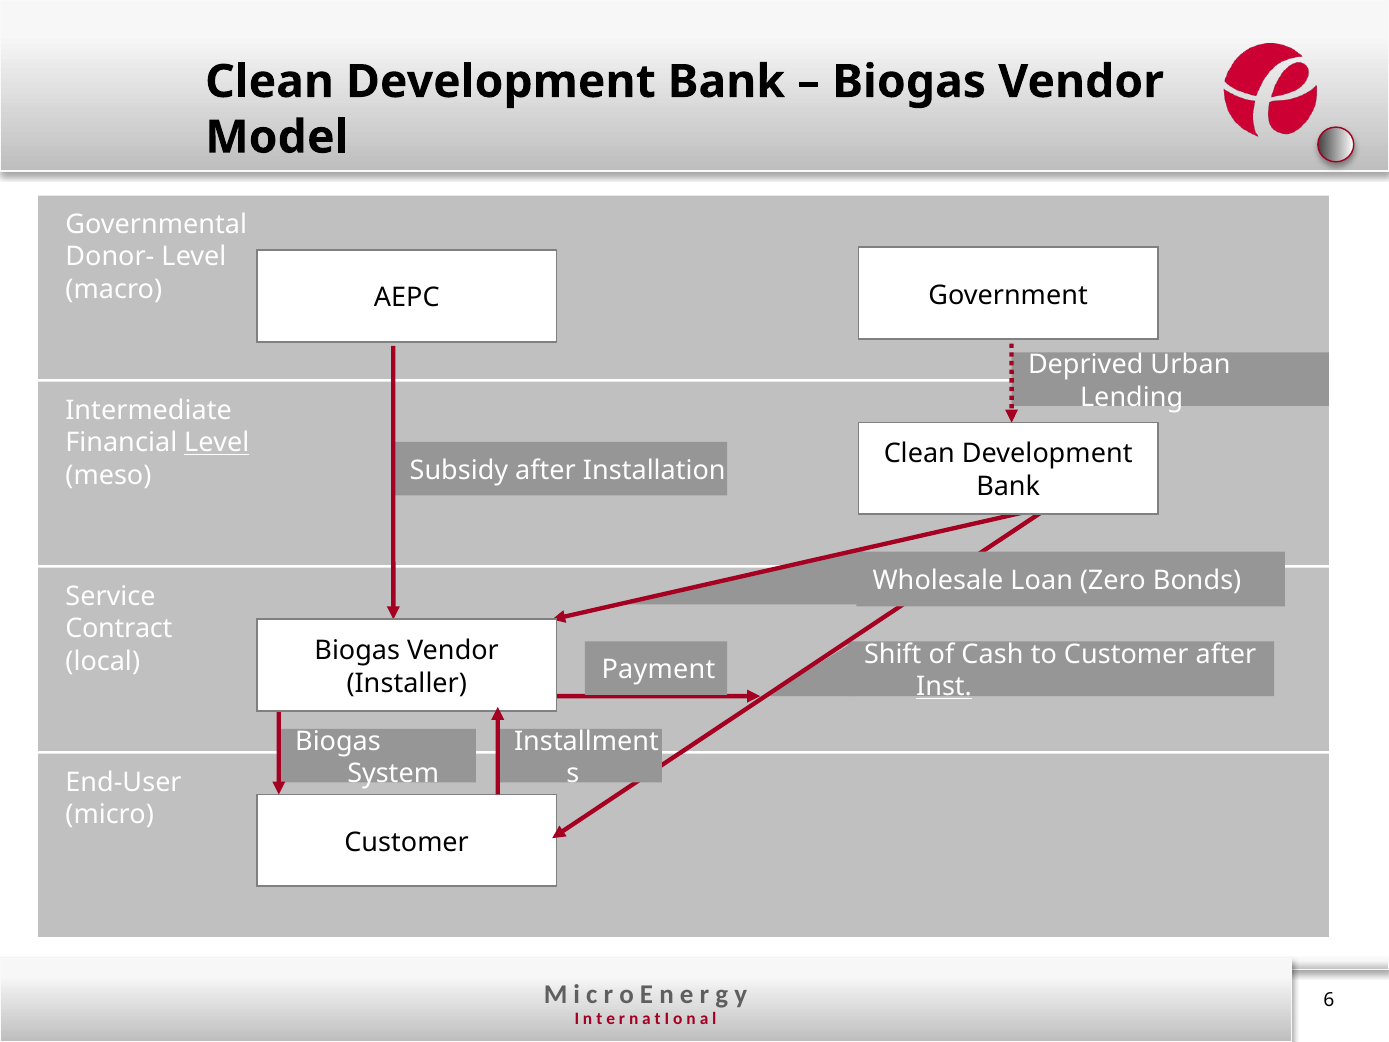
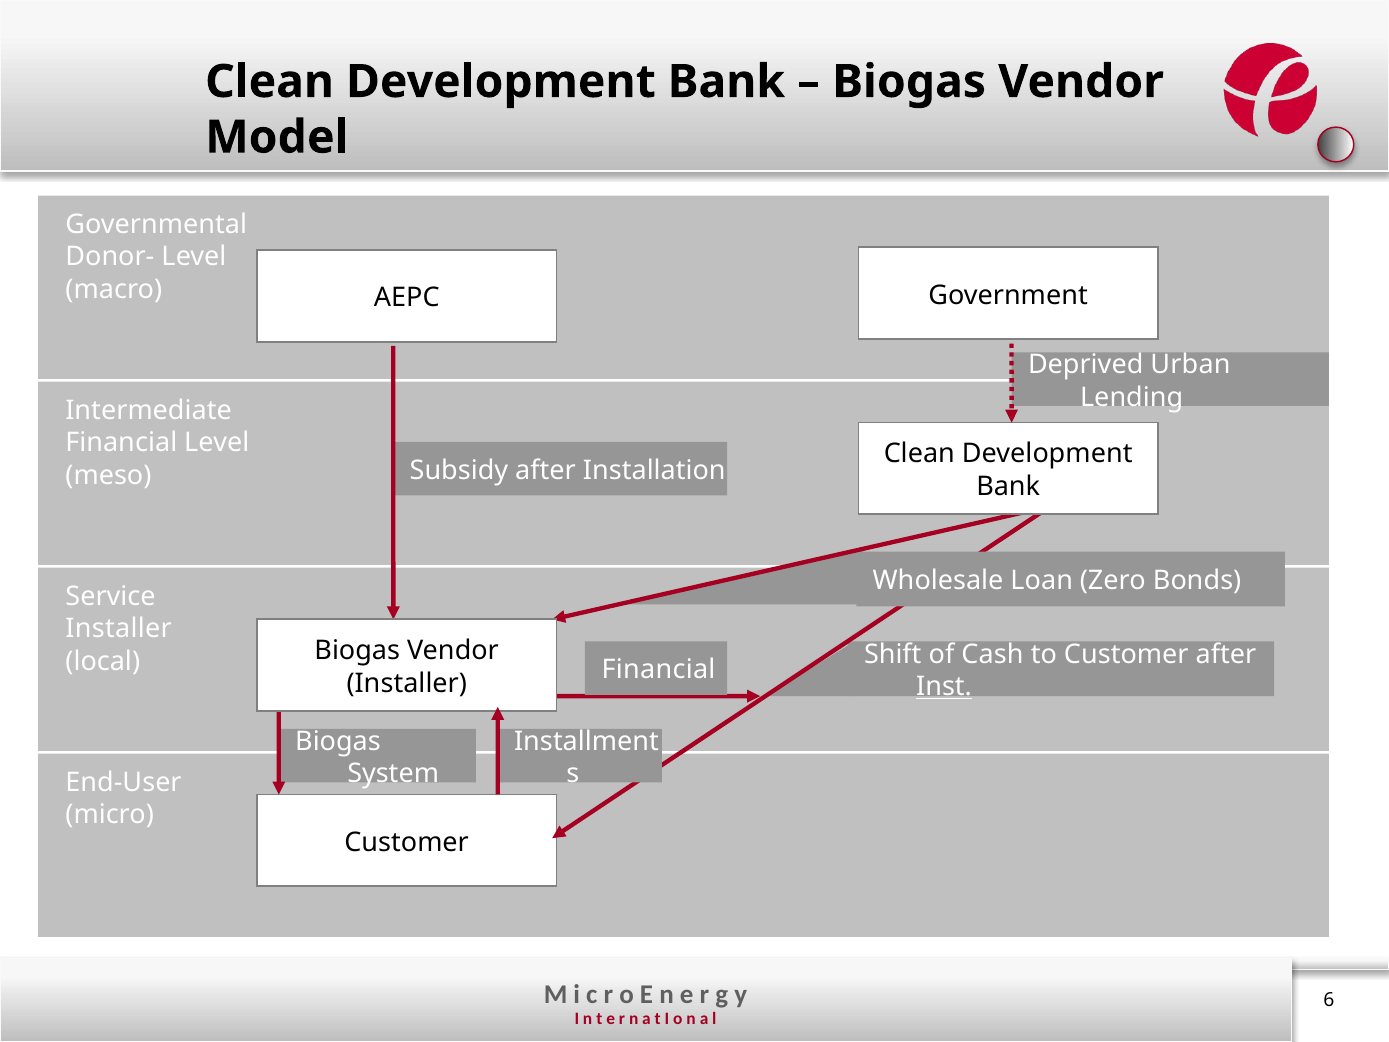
Level underline: present -> none (217, 443)
Contract: Contract -> Installer (119, 629)
Payment: Payment -> Financial (659, 670)
